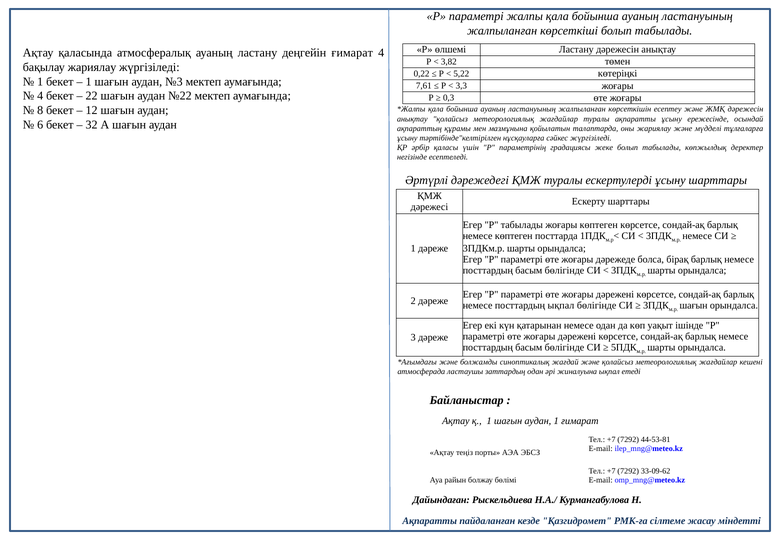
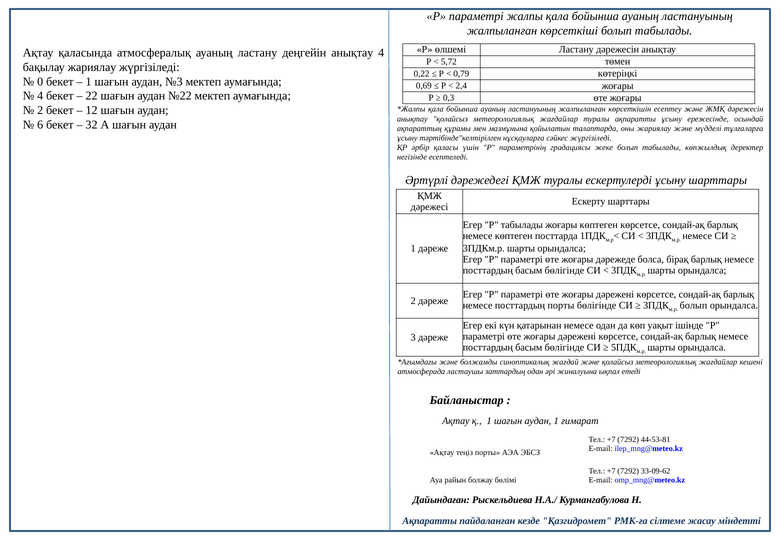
деңгейін ғимарат: ғимарат -> анықтау (352, 53)
3,82: 3,82 -> 5,72 (449, 62)
5,22: 5,22 -> 0,79 (461, 74)
1: 1 -> 0 (40, 82)
7,61: 7,61 -> 0,69 (424, 86)
3,3: 3,3 -> 2,4 (461, 86)
8: 8 -> 2 (40, 110)
посттардың ықпал: ықпал -> порты (561, 306)
шағын: шағын -> болып (693, 306)
